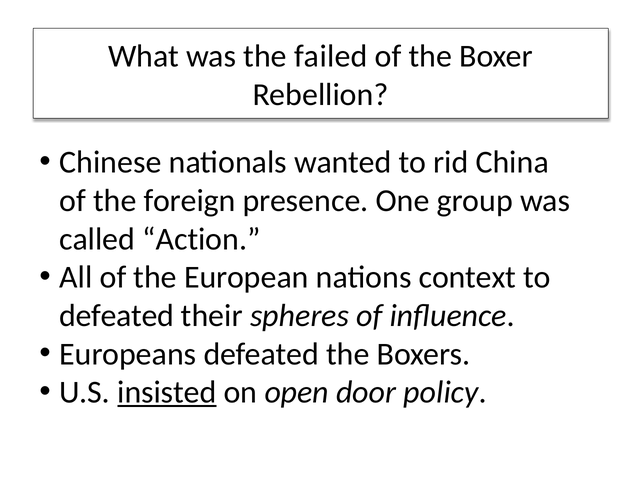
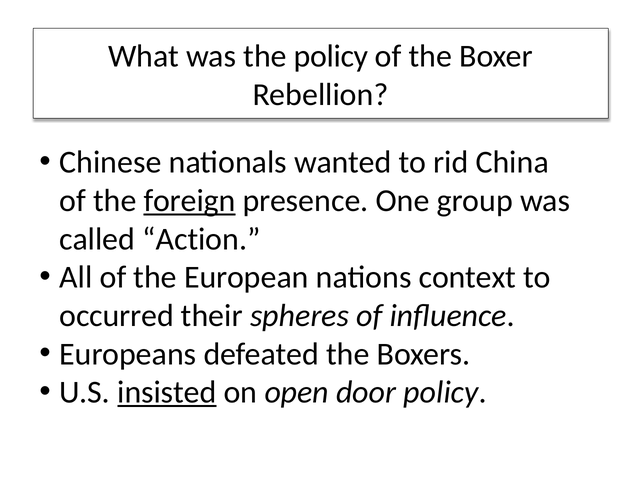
the failed: failed -> policy (331, 56)
foreign underline: none -> present (190, 201)
defeated: defeated -> occurred (117, 316)
